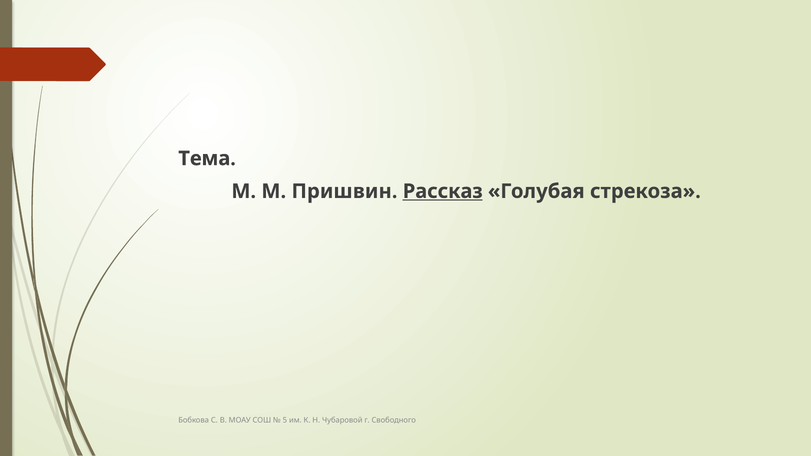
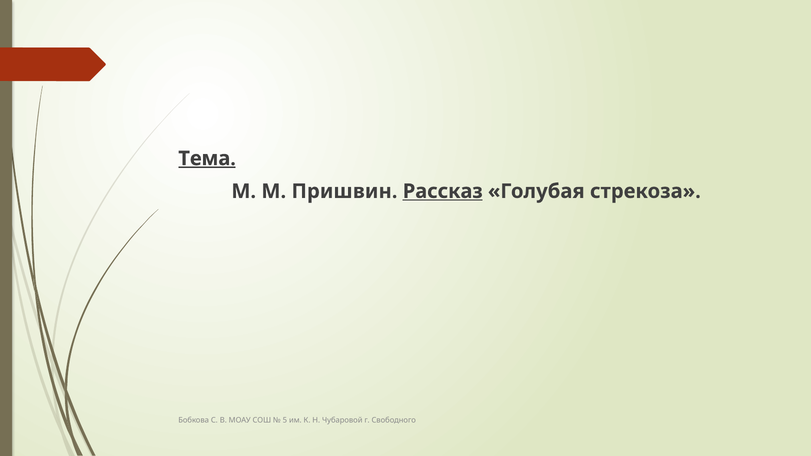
Тема underline: none -> present (207, 159)
